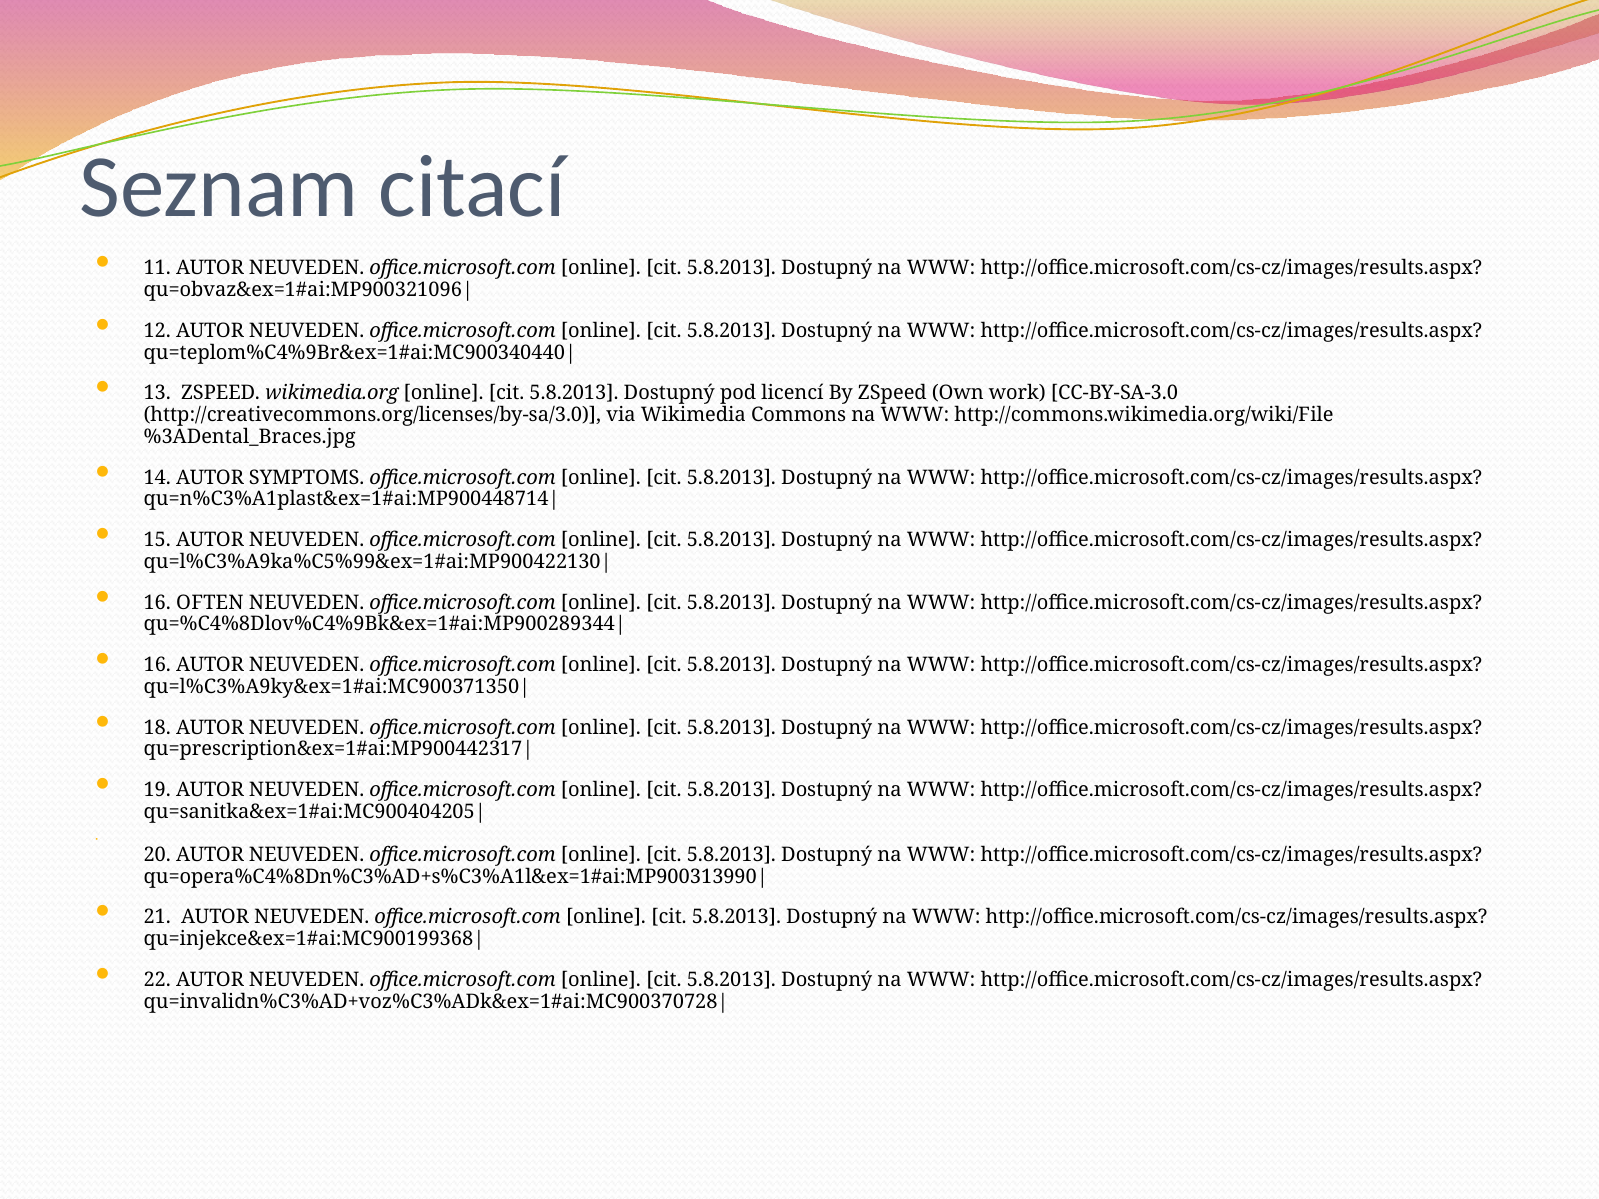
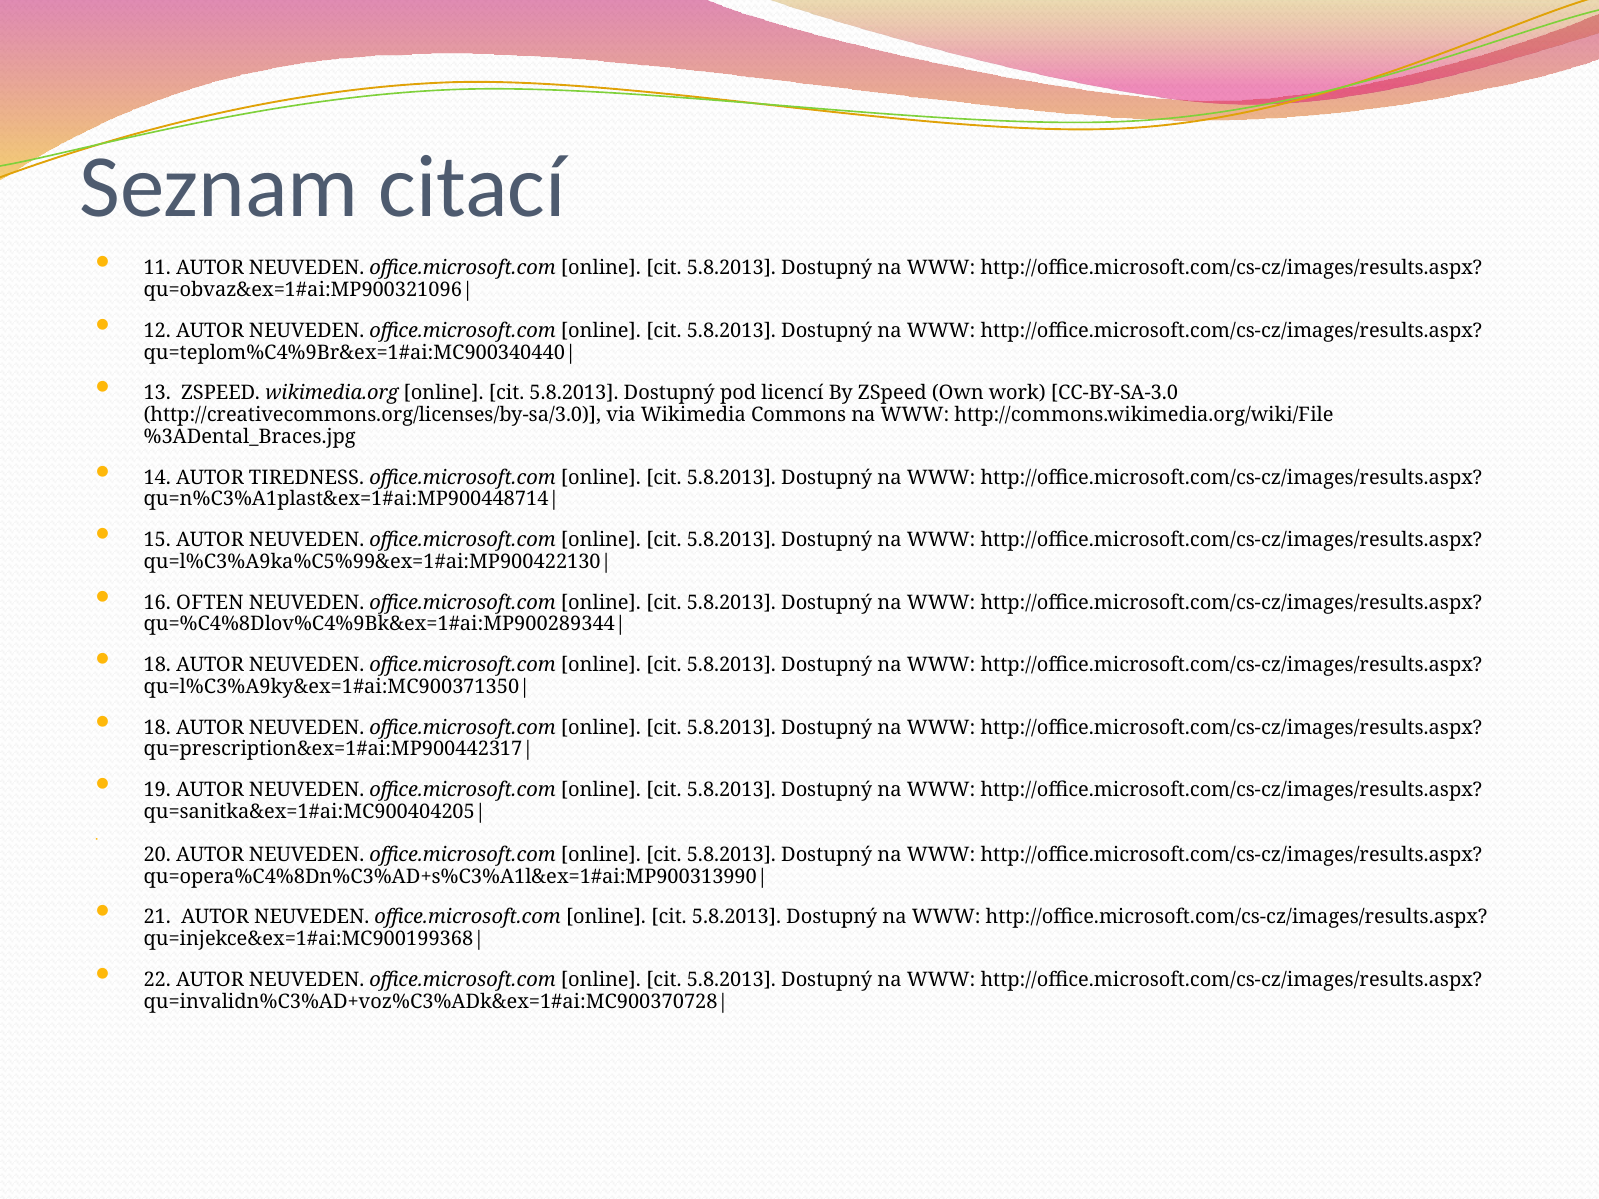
SYMPTOMS: SYMPTOMS -> TIREDNESS (307, 477)
16: 16 -> 18 (157, 665)
